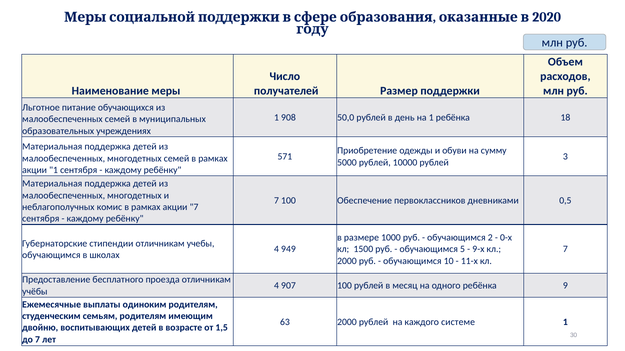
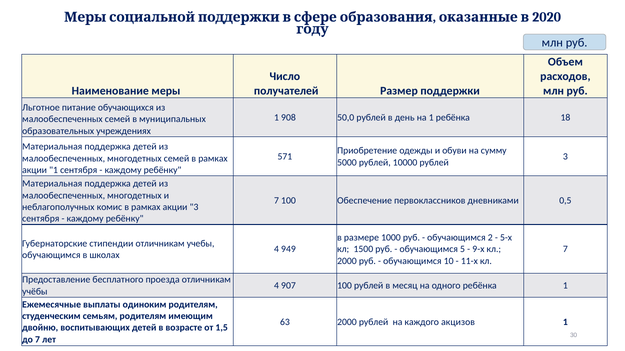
акции 7: 7 -> 3 (194, 207)
0-х: 0-х -> 5-х (506, 238)
ребёнка 9: 9 -> 1 (565, 286)
системе: системе -> акцизов (458, 322)
